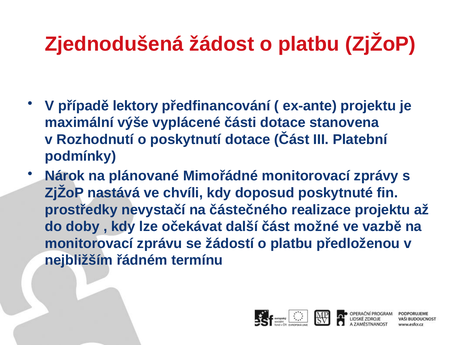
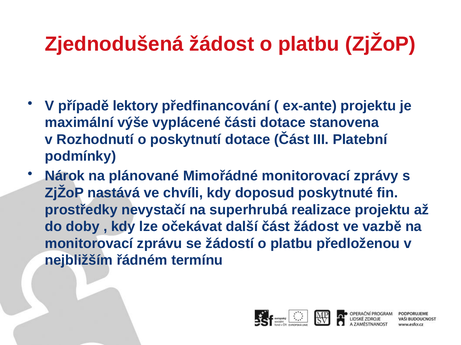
částečného: částečného -> superhrubá (249, 210)
část možné: možné -> žádost (316, 227)
